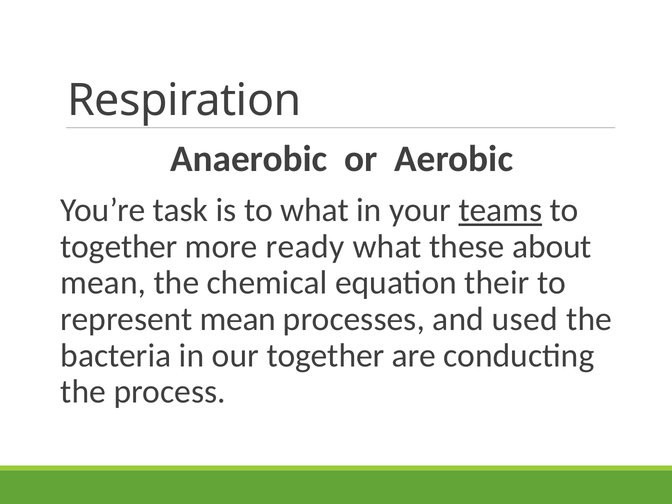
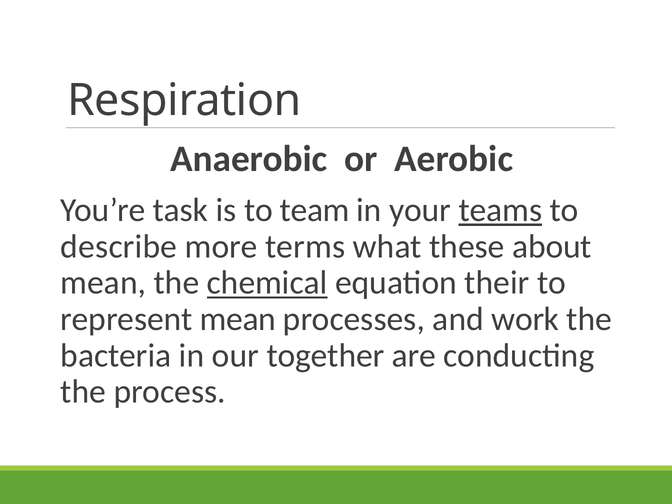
to what: what -> team (315, 210)
together: together -> describe (119, 247)
ready: ready -> terms (305, 247)
chemical underline: none -> present (267, 283)
used: used -> work (525, 319)
